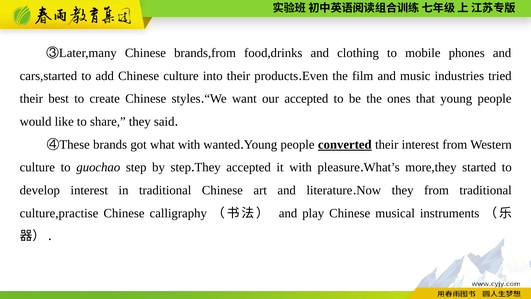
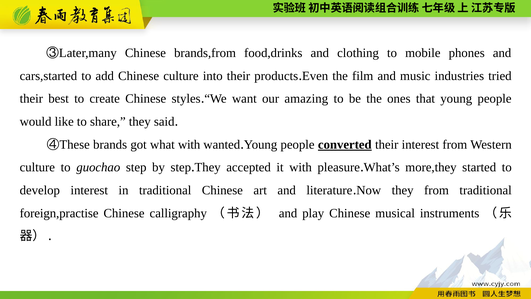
our accepted: accepted -> amazing (306, 99)
culture,practise: culture,practise -> foreign,practise (59, 213)
